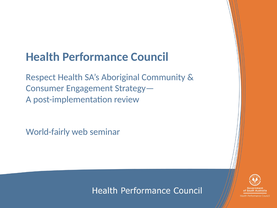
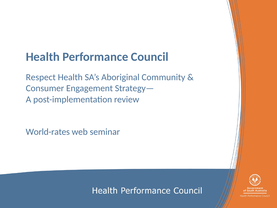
World-fairly: World-fairly -> World-rates (48, 132)
